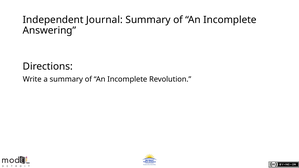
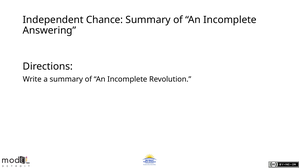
Journal: Journal -> Chance (105, 20)
